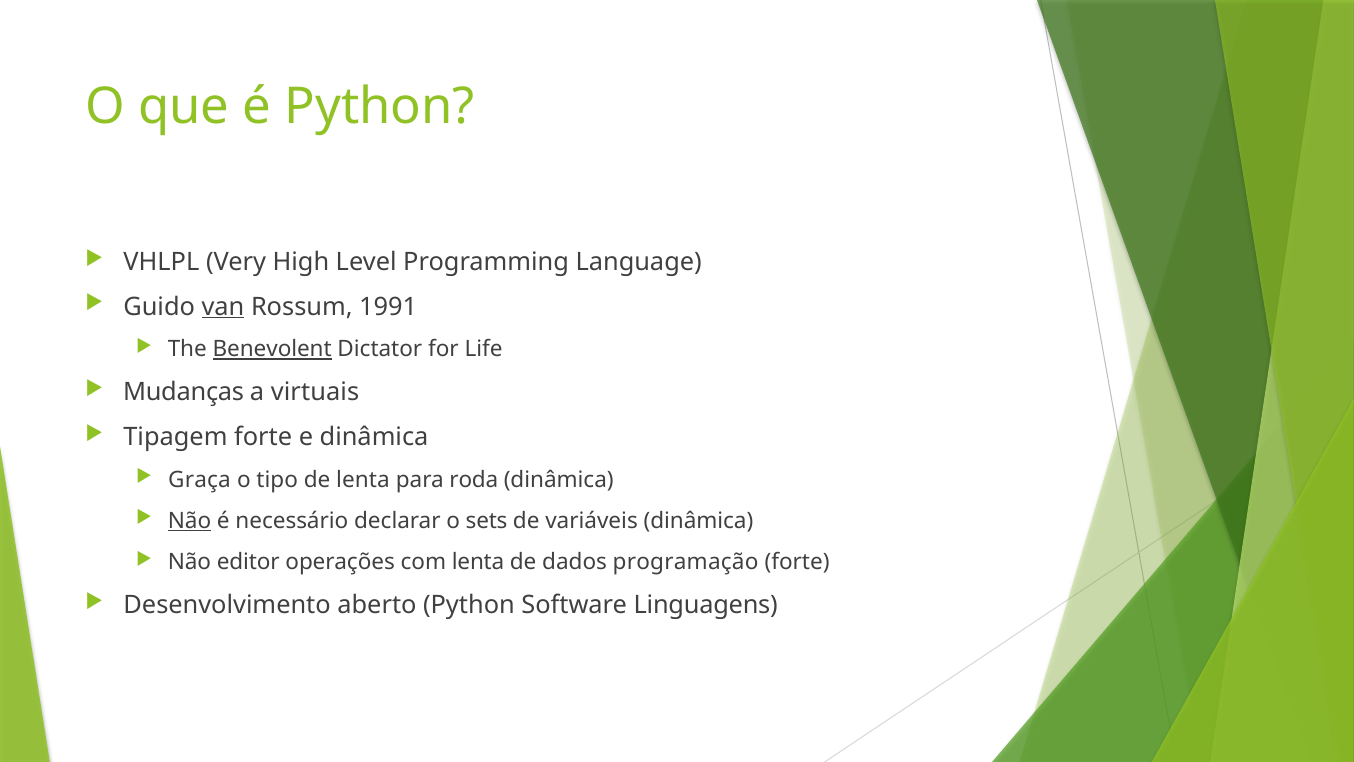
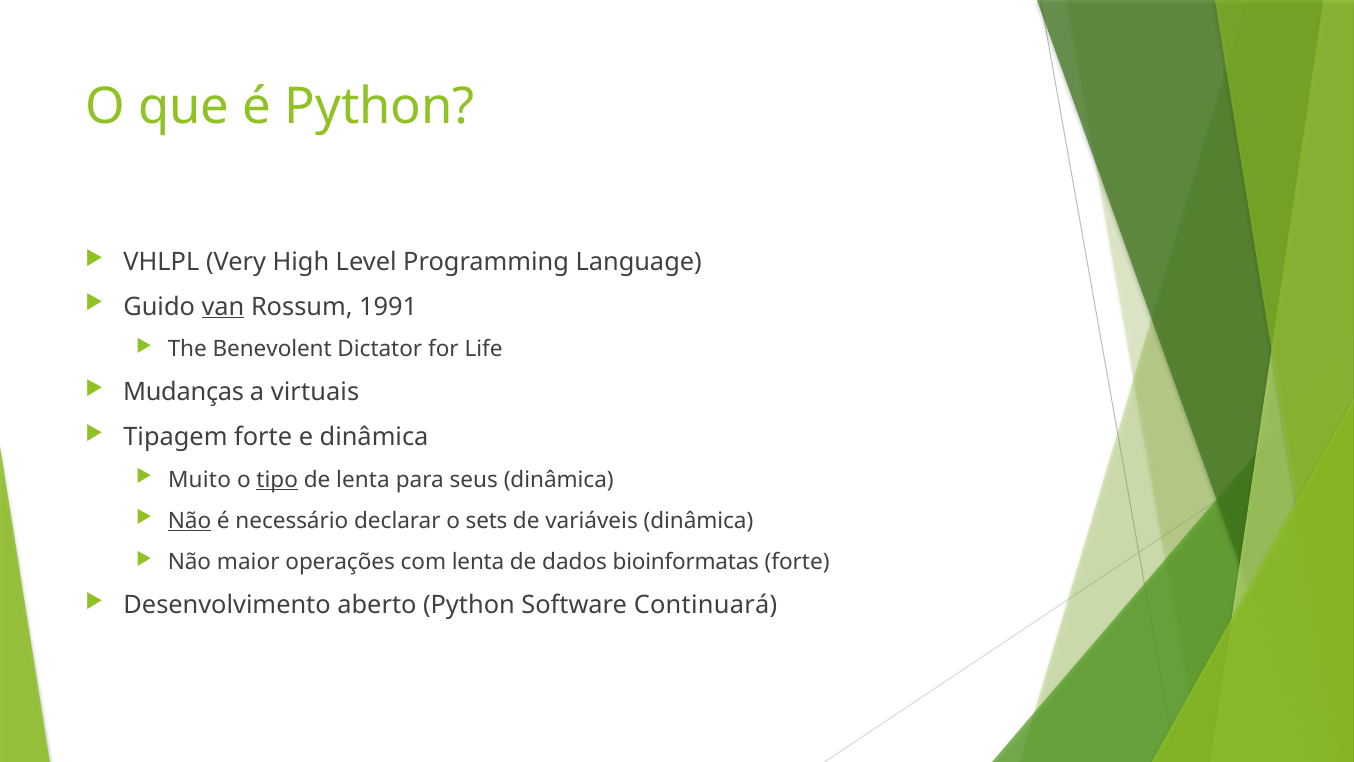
Benevolent underline: present -> none (272, 349)
Graça: Graça -> Muito (199, 480)
tipo underline: none -> present (277, 480)
roda: roda -> seus (474, 480)
editor: editor -> maior (248, 562)
programação: programação -> bioinformatas (686, 562)
Linguagens: Linguagens -> Continuará (705, 605)
